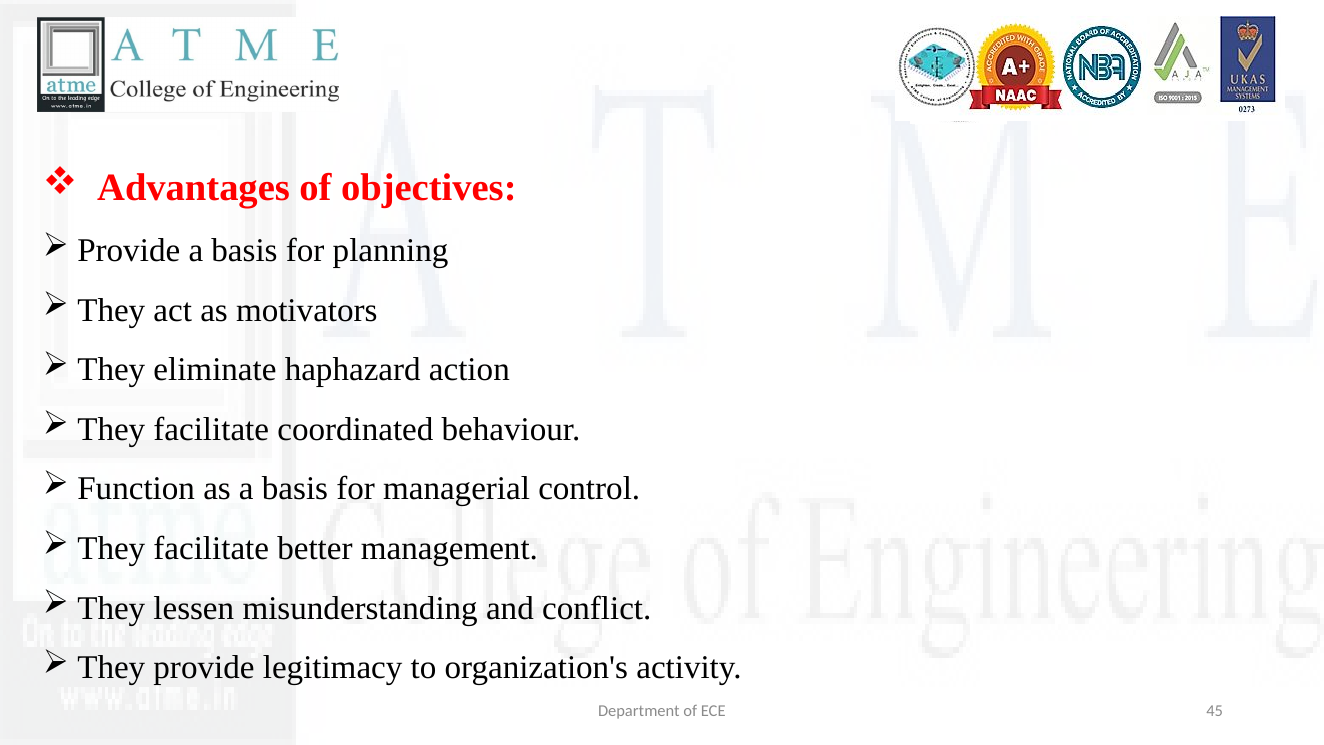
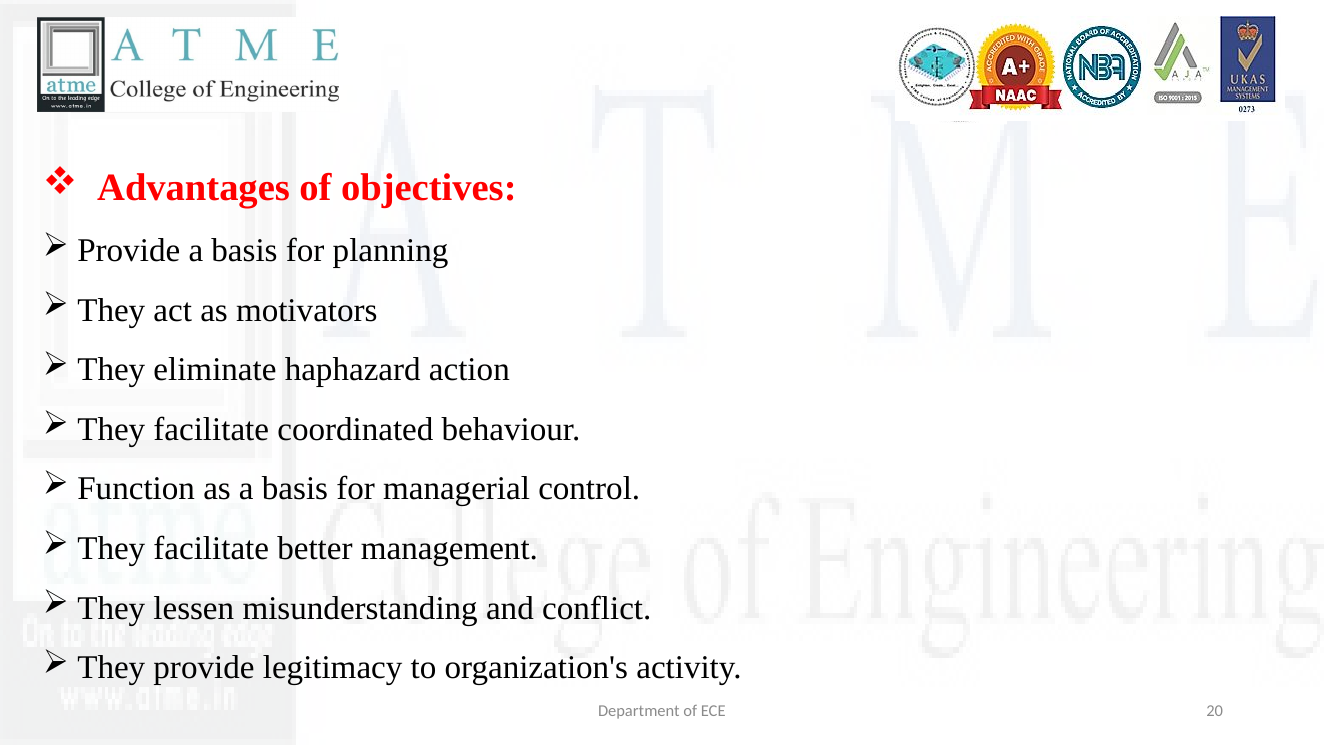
45: 45 -> 20 (1215, 711)
